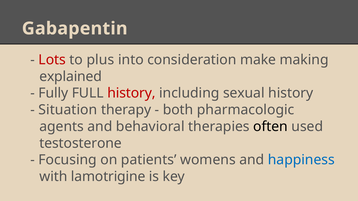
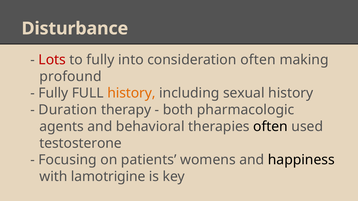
Gabapentin: Gabapentin -> Disturbance (75, 29)
to plus: plus -> fully (100, 60)
consideration make: make -> often (258, 60)
explained: explained -> profound (71, 77)
history colour: red -> orange (131, 93)
Situation: Situation -> Duration (68, 110)
happiness colour: blue -> black (301, 160)
